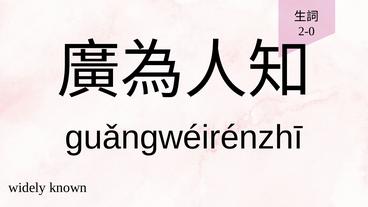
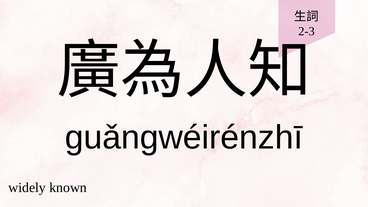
2-0: 2-0 -> 2-3 (306, 31)
